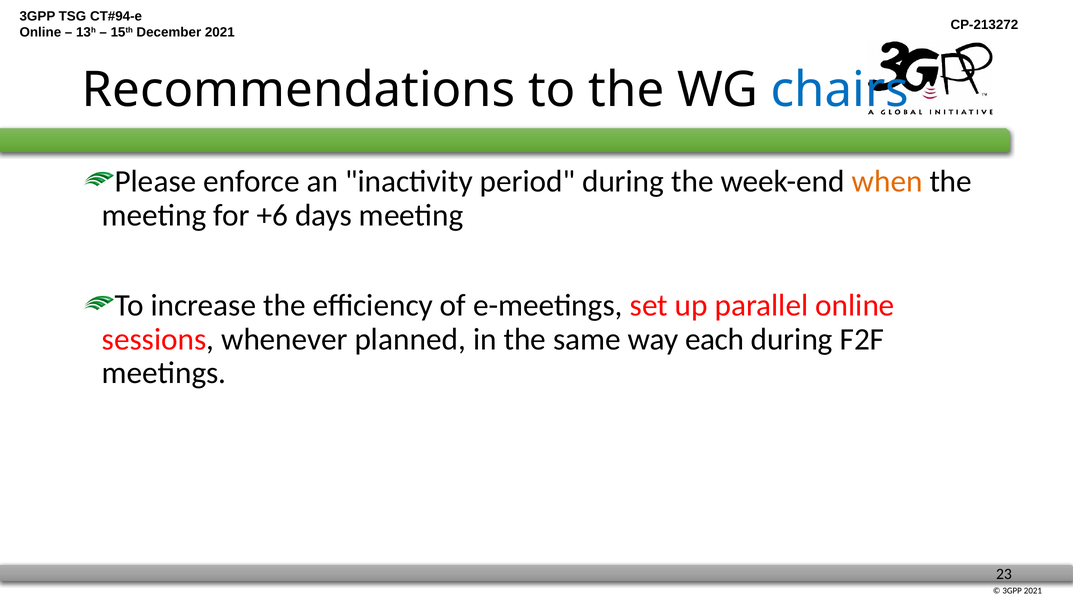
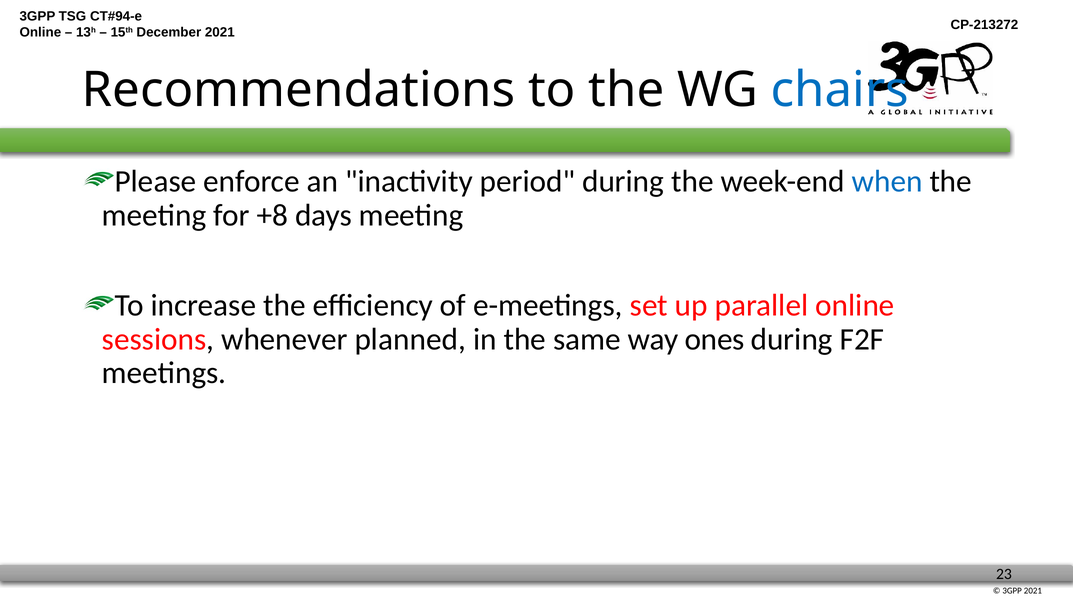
when colour: orange -> blue (887, 181)
+6: +6 -> +8 (272, 215)
each: each -> ones (715, 339)
